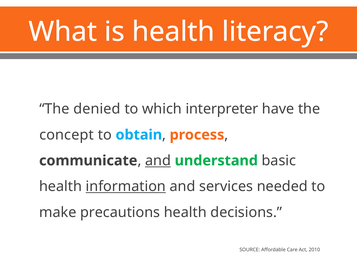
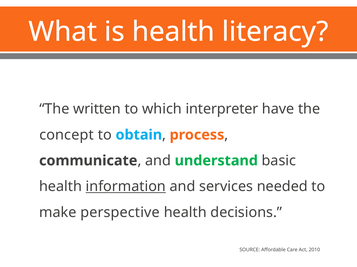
denied: denied -> written (97, 109)
and underline: present -> none (158, 161)
precautions: precautions -> perspective (120, 213)
